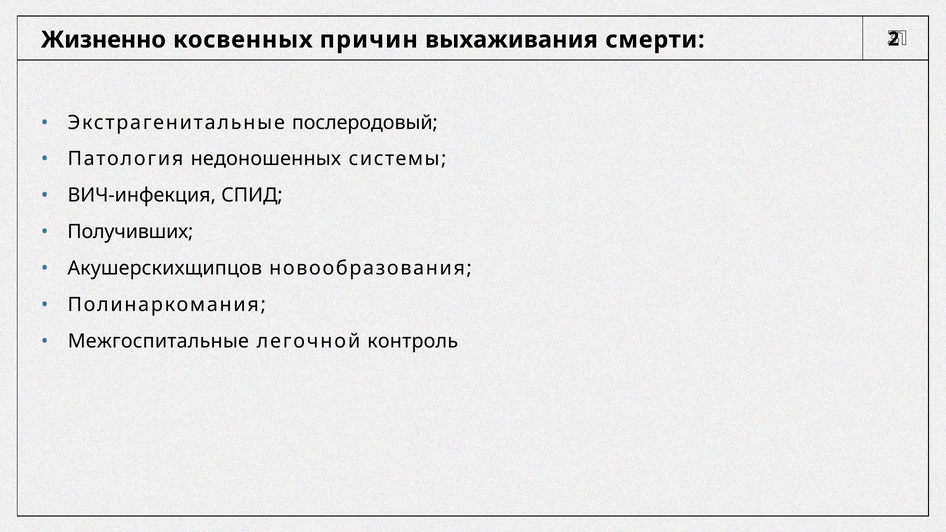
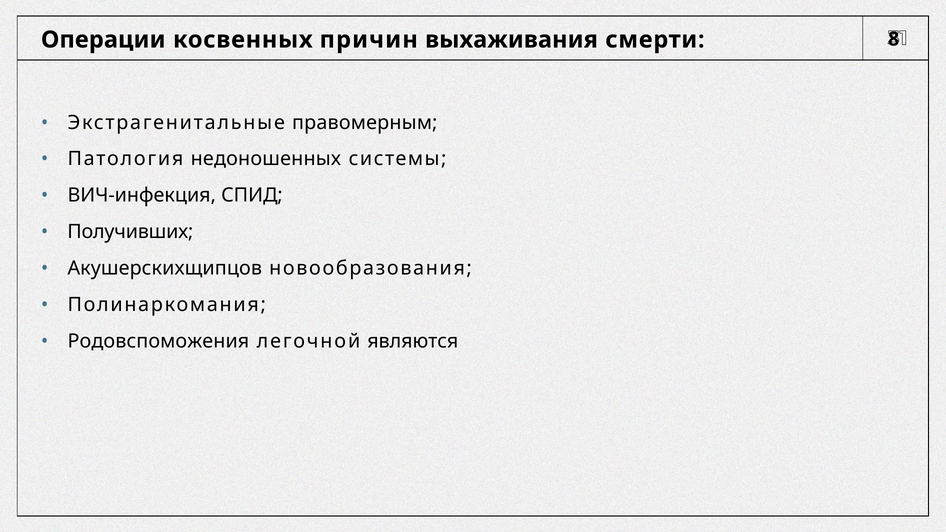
Жизненно: Жизненно -> Операции (103, 40)
2: 2 -> 8 (894, 39)
послеродовый: послеродовый -> правомерным (365, 123)
Межгоспитальные: Межгоспитальные -> Родовспоможения (158, 341)
контроль: контроль -> являются (413, 341)
